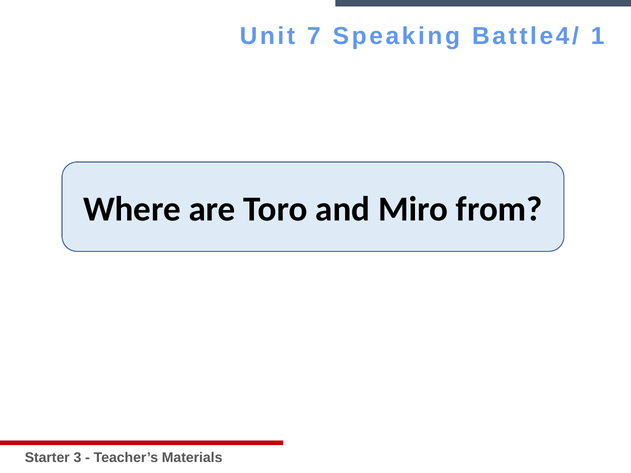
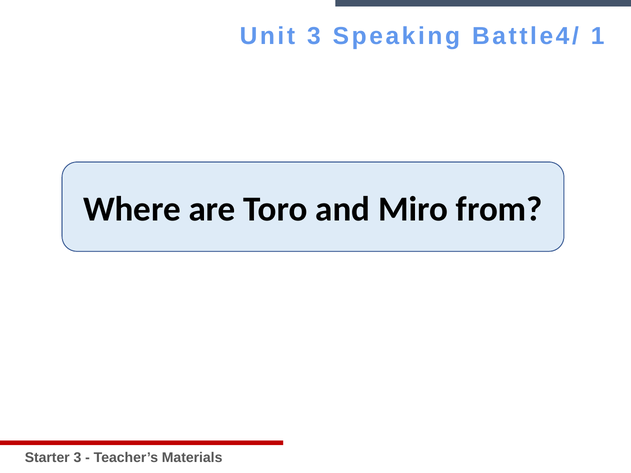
Unit 7: 7 -> 3 (314, 36)
